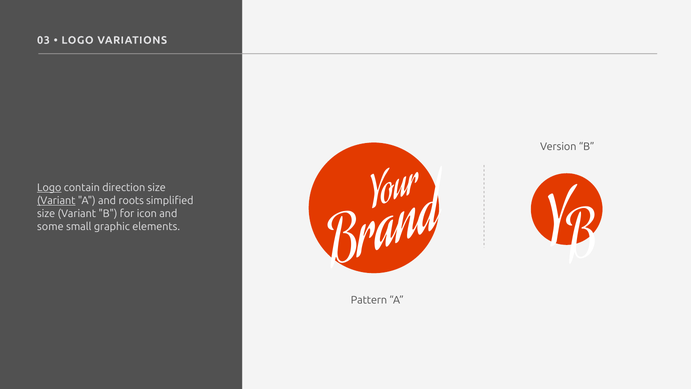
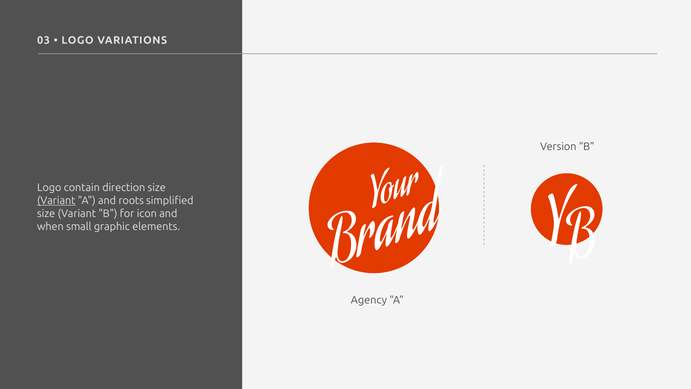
Logo underline: present -> none (49, 188)
some: some -> when (50, 226)
Pattern: Pattern -> Agency (369, 300)
